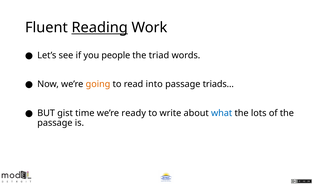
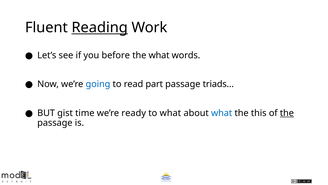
people: people -> before (116, 55)
the triad: triad -> what (159, 55)
going colour: orange -> blue (98, 84)
into: into -> part (154, 84)
to write: write -> what (170, 113)
lots: lots -> this (259, 113)
the underline: none -> present (287, 113)
